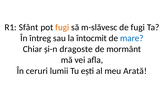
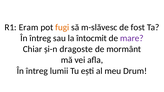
Sfânt: Sfânt -> Eram (29, 27)
de fugi: fugi -> fost (138, 27)
mare colour: blue -> purple (132, 38)
ceruri: ceruri -> întreg (37, 71)
Arată: Arată -> Drum (135, 71)
